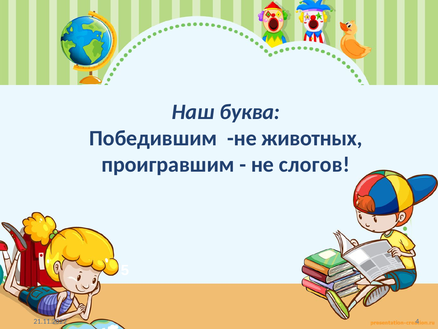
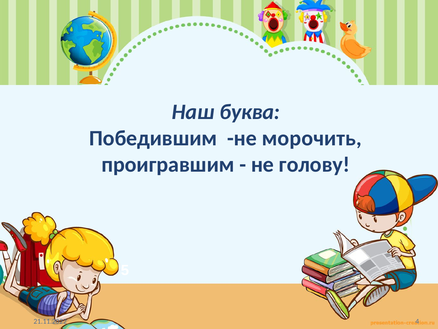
животных: животных -> морочить (312, 138)
слогов: слогов -> голову (314, 164)
